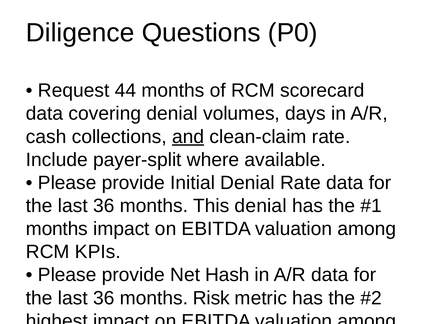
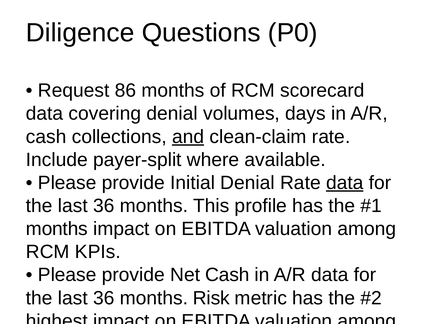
44: 44 -> 86 (125, 91)
data underline: none -> present (345, 183)
This denial: denial -> profile (261, 206)
Net Hash: Hash -> Cash (227, 275)
